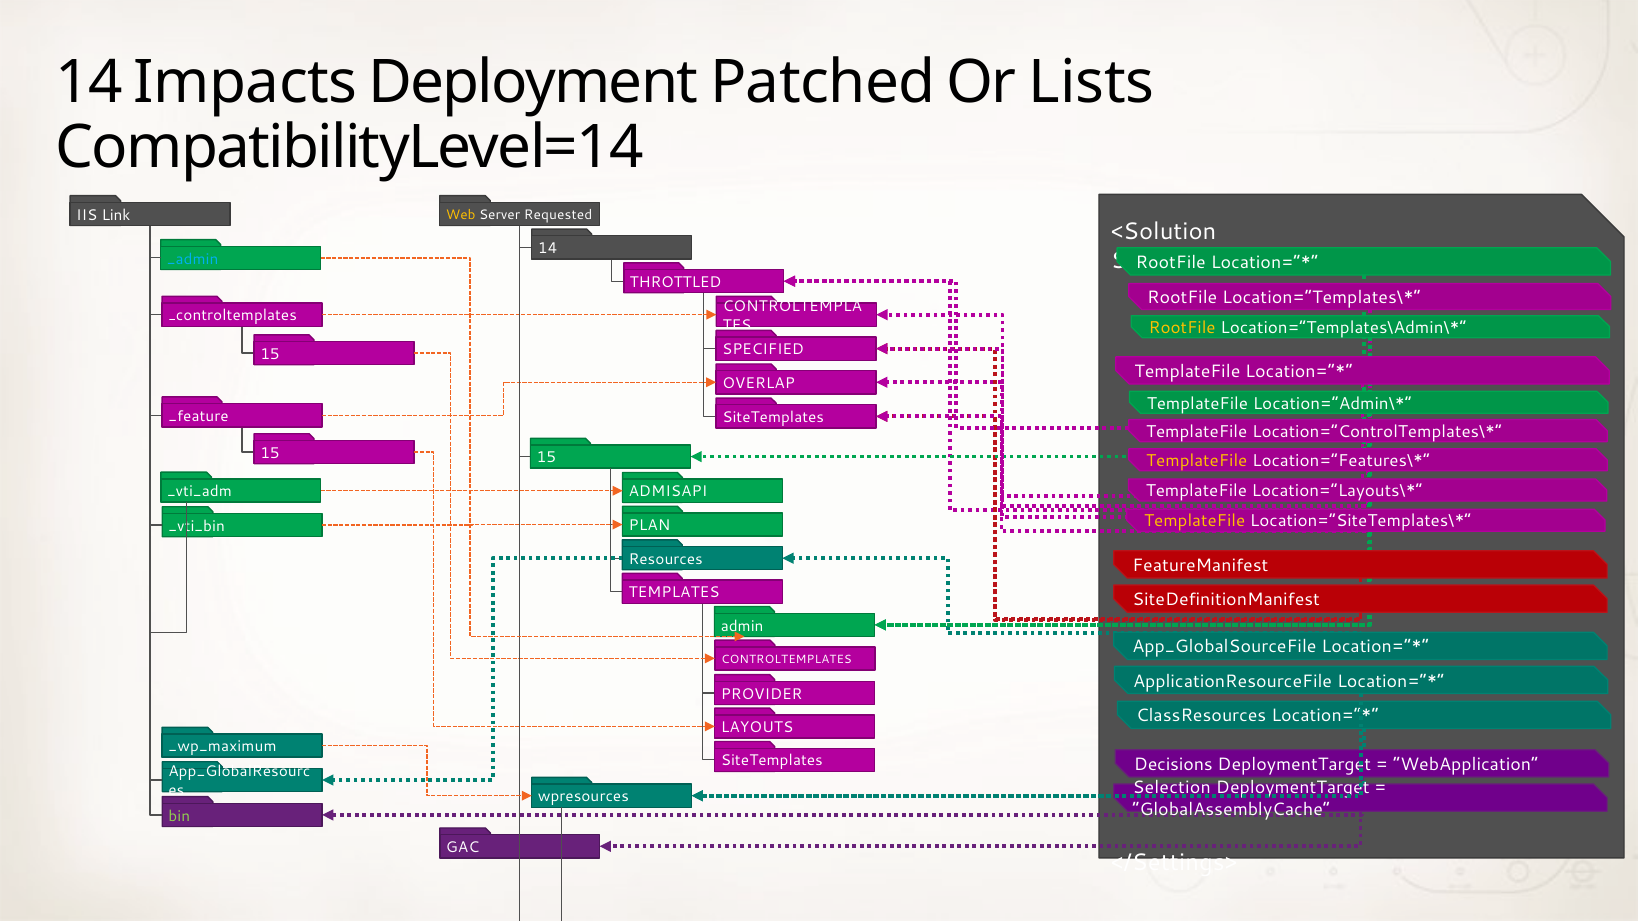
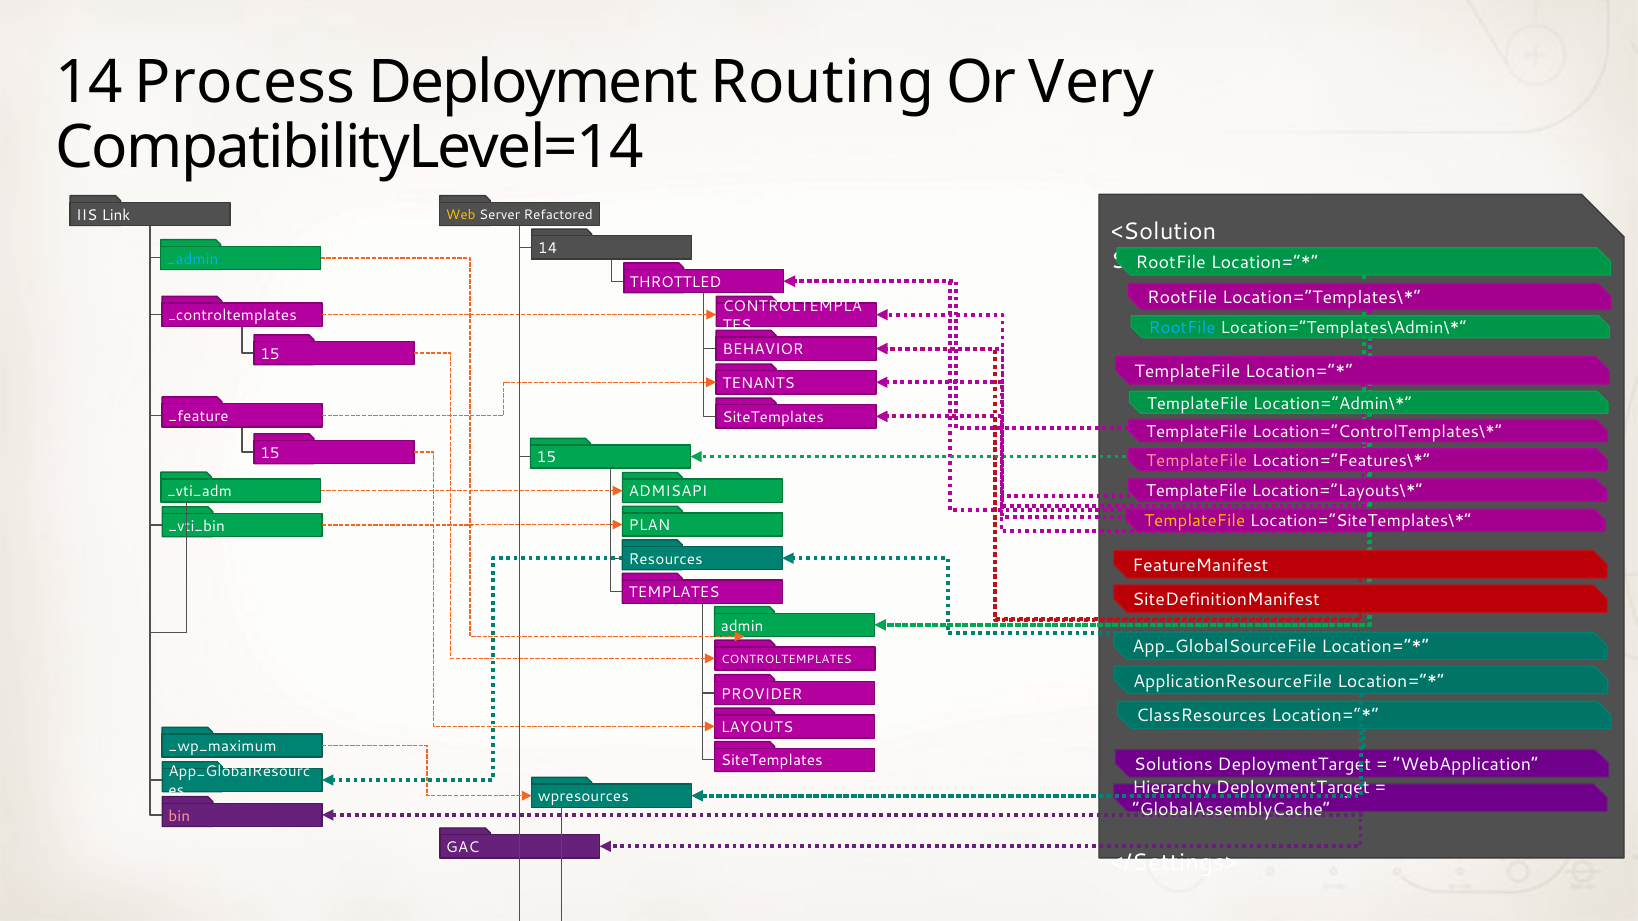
Impacts: Impacts -> Process (245, 83)
Patched: Patched -> Routing (822, 83)
Lists: Lists -> Very (1092, 83)
Requested: Requested -> Refactored (558, 215)
RootFile colour: yellow -> light blue (1182, 328)
SPECIFIED: SPECIFIED -> BEHAVIOR (763, 350)
OVERLAP: OVERLAP -> TENANTS (759, 383)
TemplateFile colour: yellow -> pink (1197, 461)
Decisions: Decisions -> Solutions (1173, 765)
Selection: Selection -> Hierarchy (1172, 788)
bin colour: light green -> pink (179, 816)
